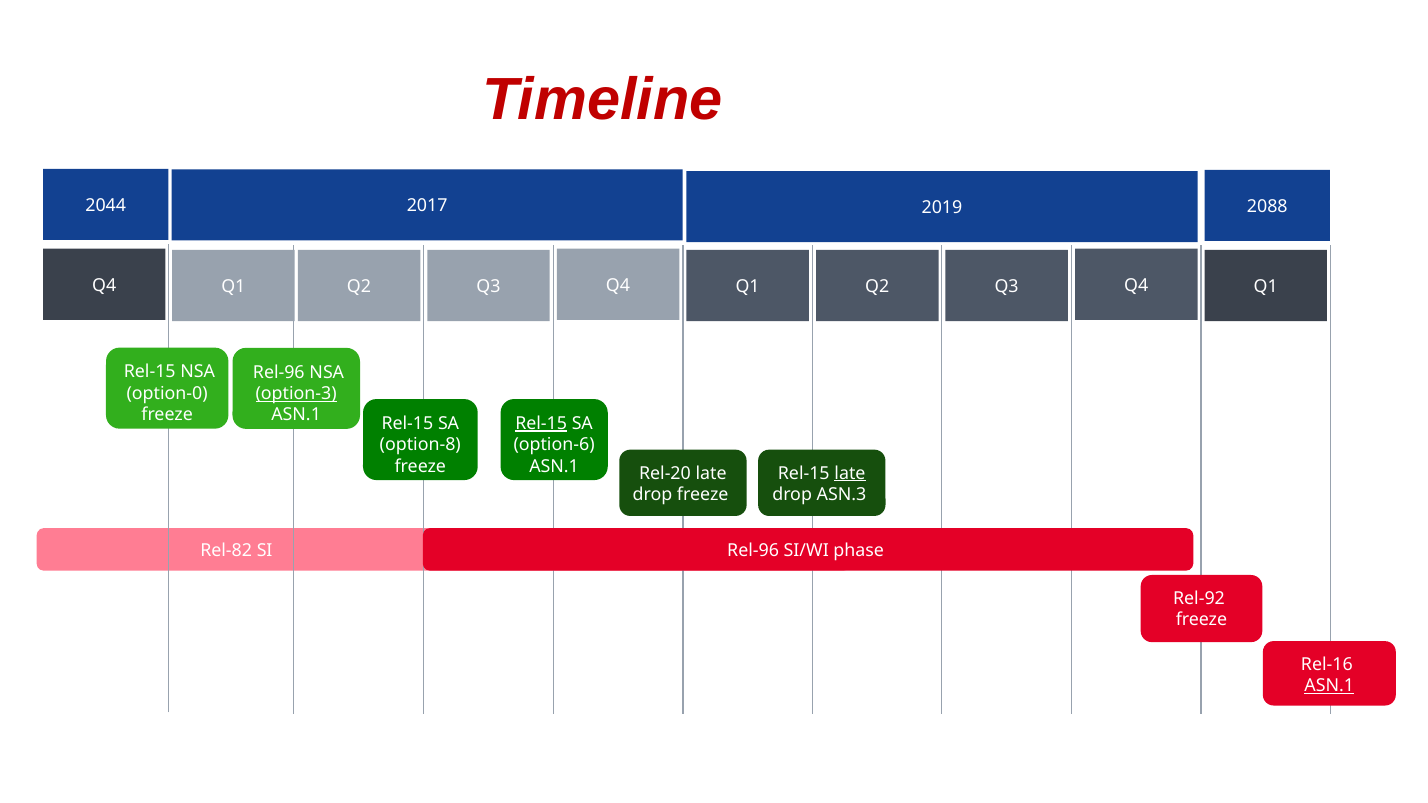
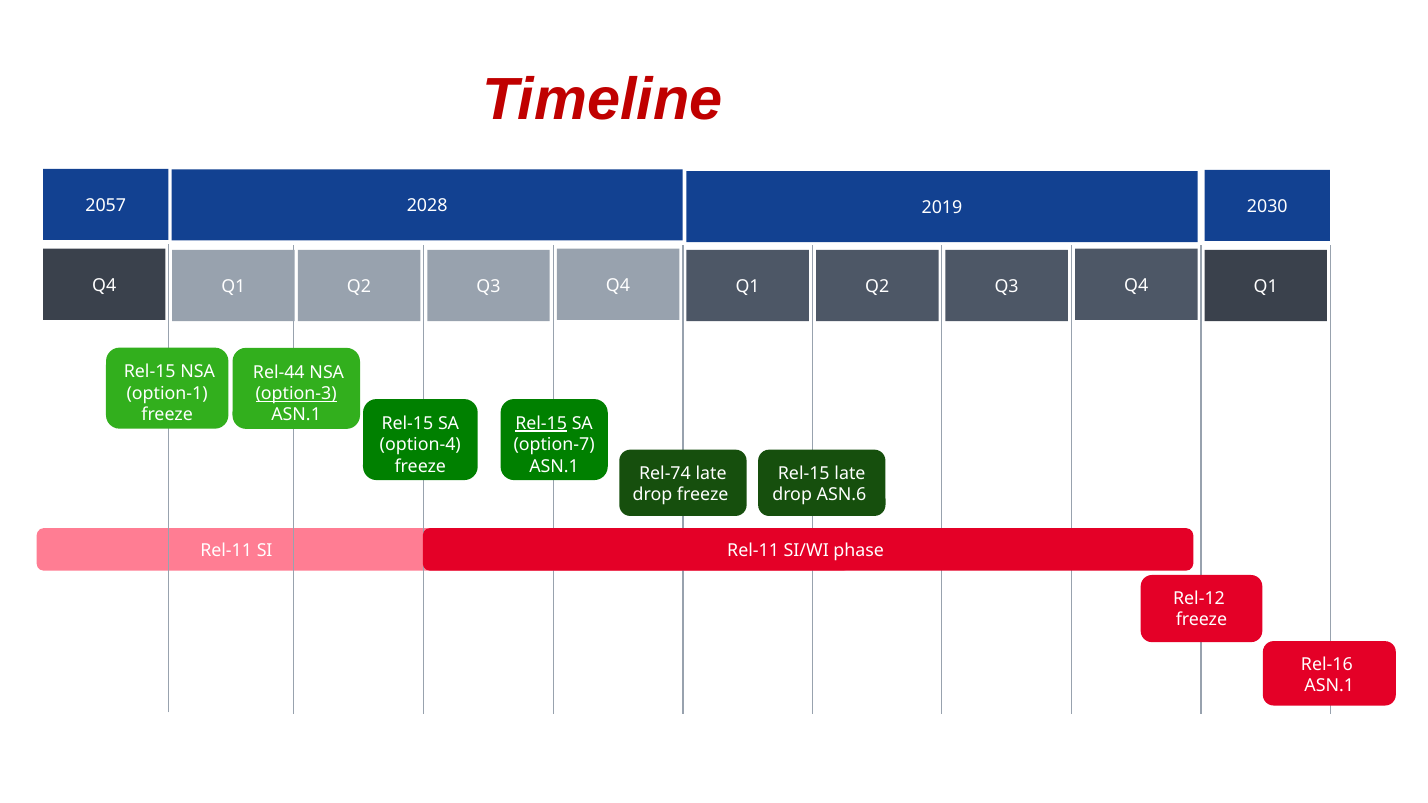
2044: 2044 -> 2057 (106, 206)
2017: 2017 -> 2028 (427, 206)
2088: 2088 -> 2030 (1267, 207)
Rel-96: Rel-96 -> Rel-44 (279, 372)
option-0: option-0 -> option-1 (167, 393)
option-8: option-8 -> option-4 (420, 445)
option-6: option-6 -> option-7 (554, 445)
Rel-20: Rel-20 -> Rel-74 (665, 473)
late underline: present -> none (850, 473)
ASN.3: ASN.3 -> ASN.6 (842, 495)
Rel-82: Rel-82 -> Rel-11 (226, 551)
Rel-96: Rel-96 -> Rel-11 (753, 551)
Rel-92: Rel-92 -> Rel-12 (1199, 599)
ASN.1 underline: present -> none (1329, 686)
